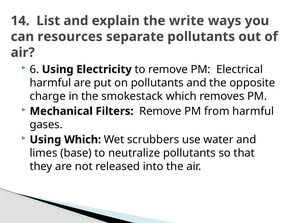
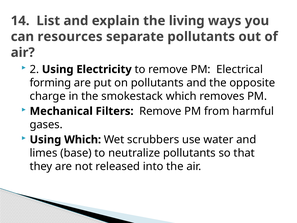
write: write -> living (187, 21)
6: 6 -> 2 (34, 69)
harmful: harmful -> forming (50, 83)
